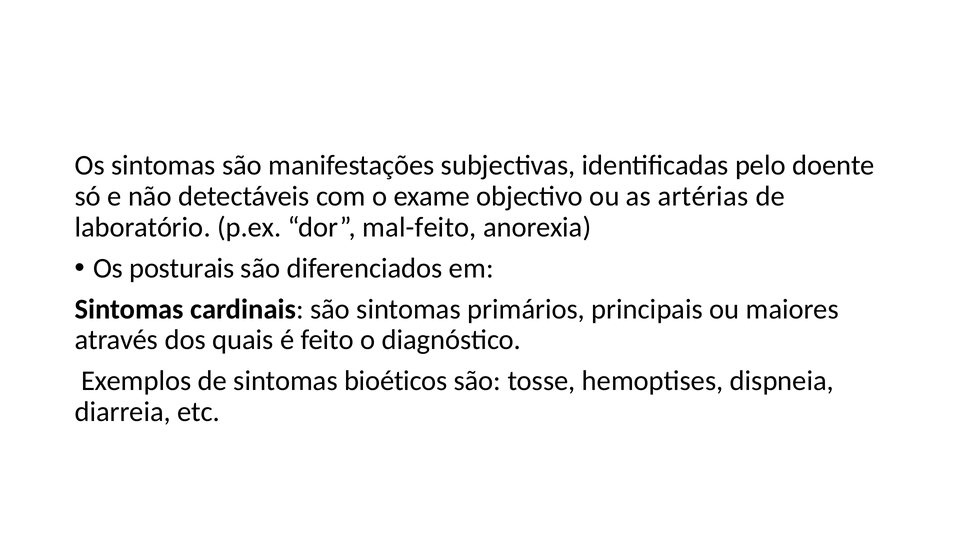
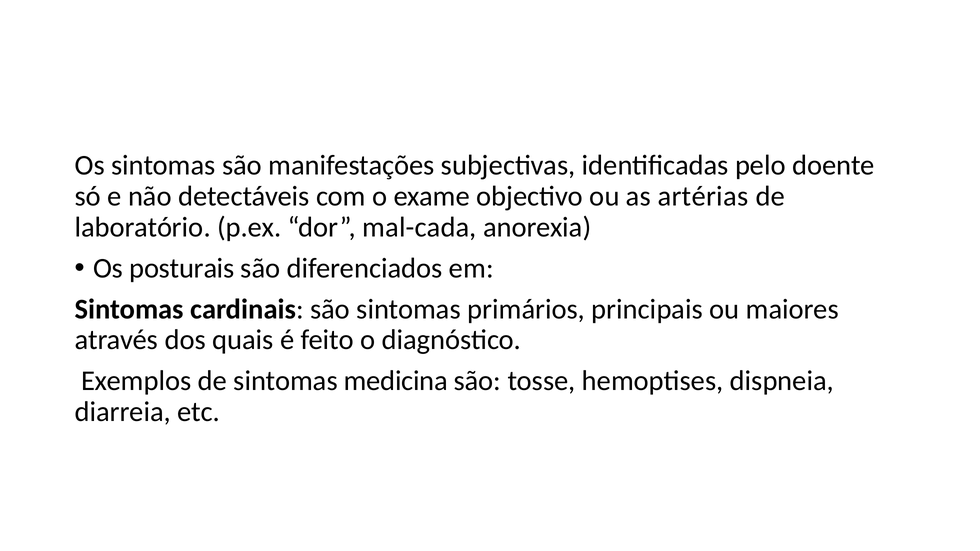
mal-feito: mal-feito -> mal-cada (419, 227)
bioéticos: bioéticos -> medicina (396, 381)
